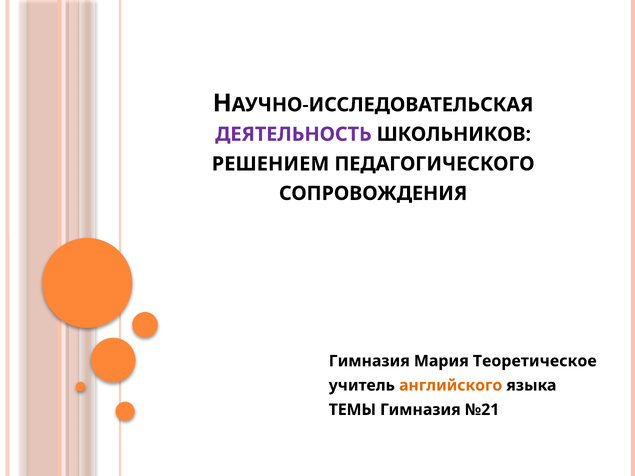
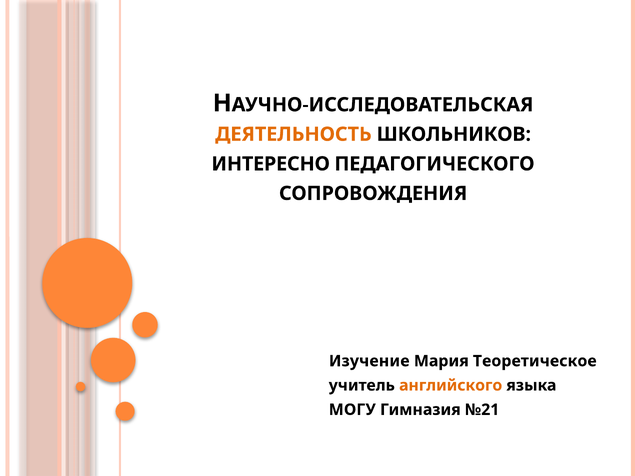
ДЕЯТЕЛЬНОСТЬ colour: purple -> orange (293, 134)
РЕШЕНИЕМ: РЕШЕНИЕМ -> ИНТЕРЕСНО (271, 164)
Гимназия: Гимназия -> Изучение (369, 361)
ТЕМЫ: ТЕМЫ -> МОГУ (352, 410)
